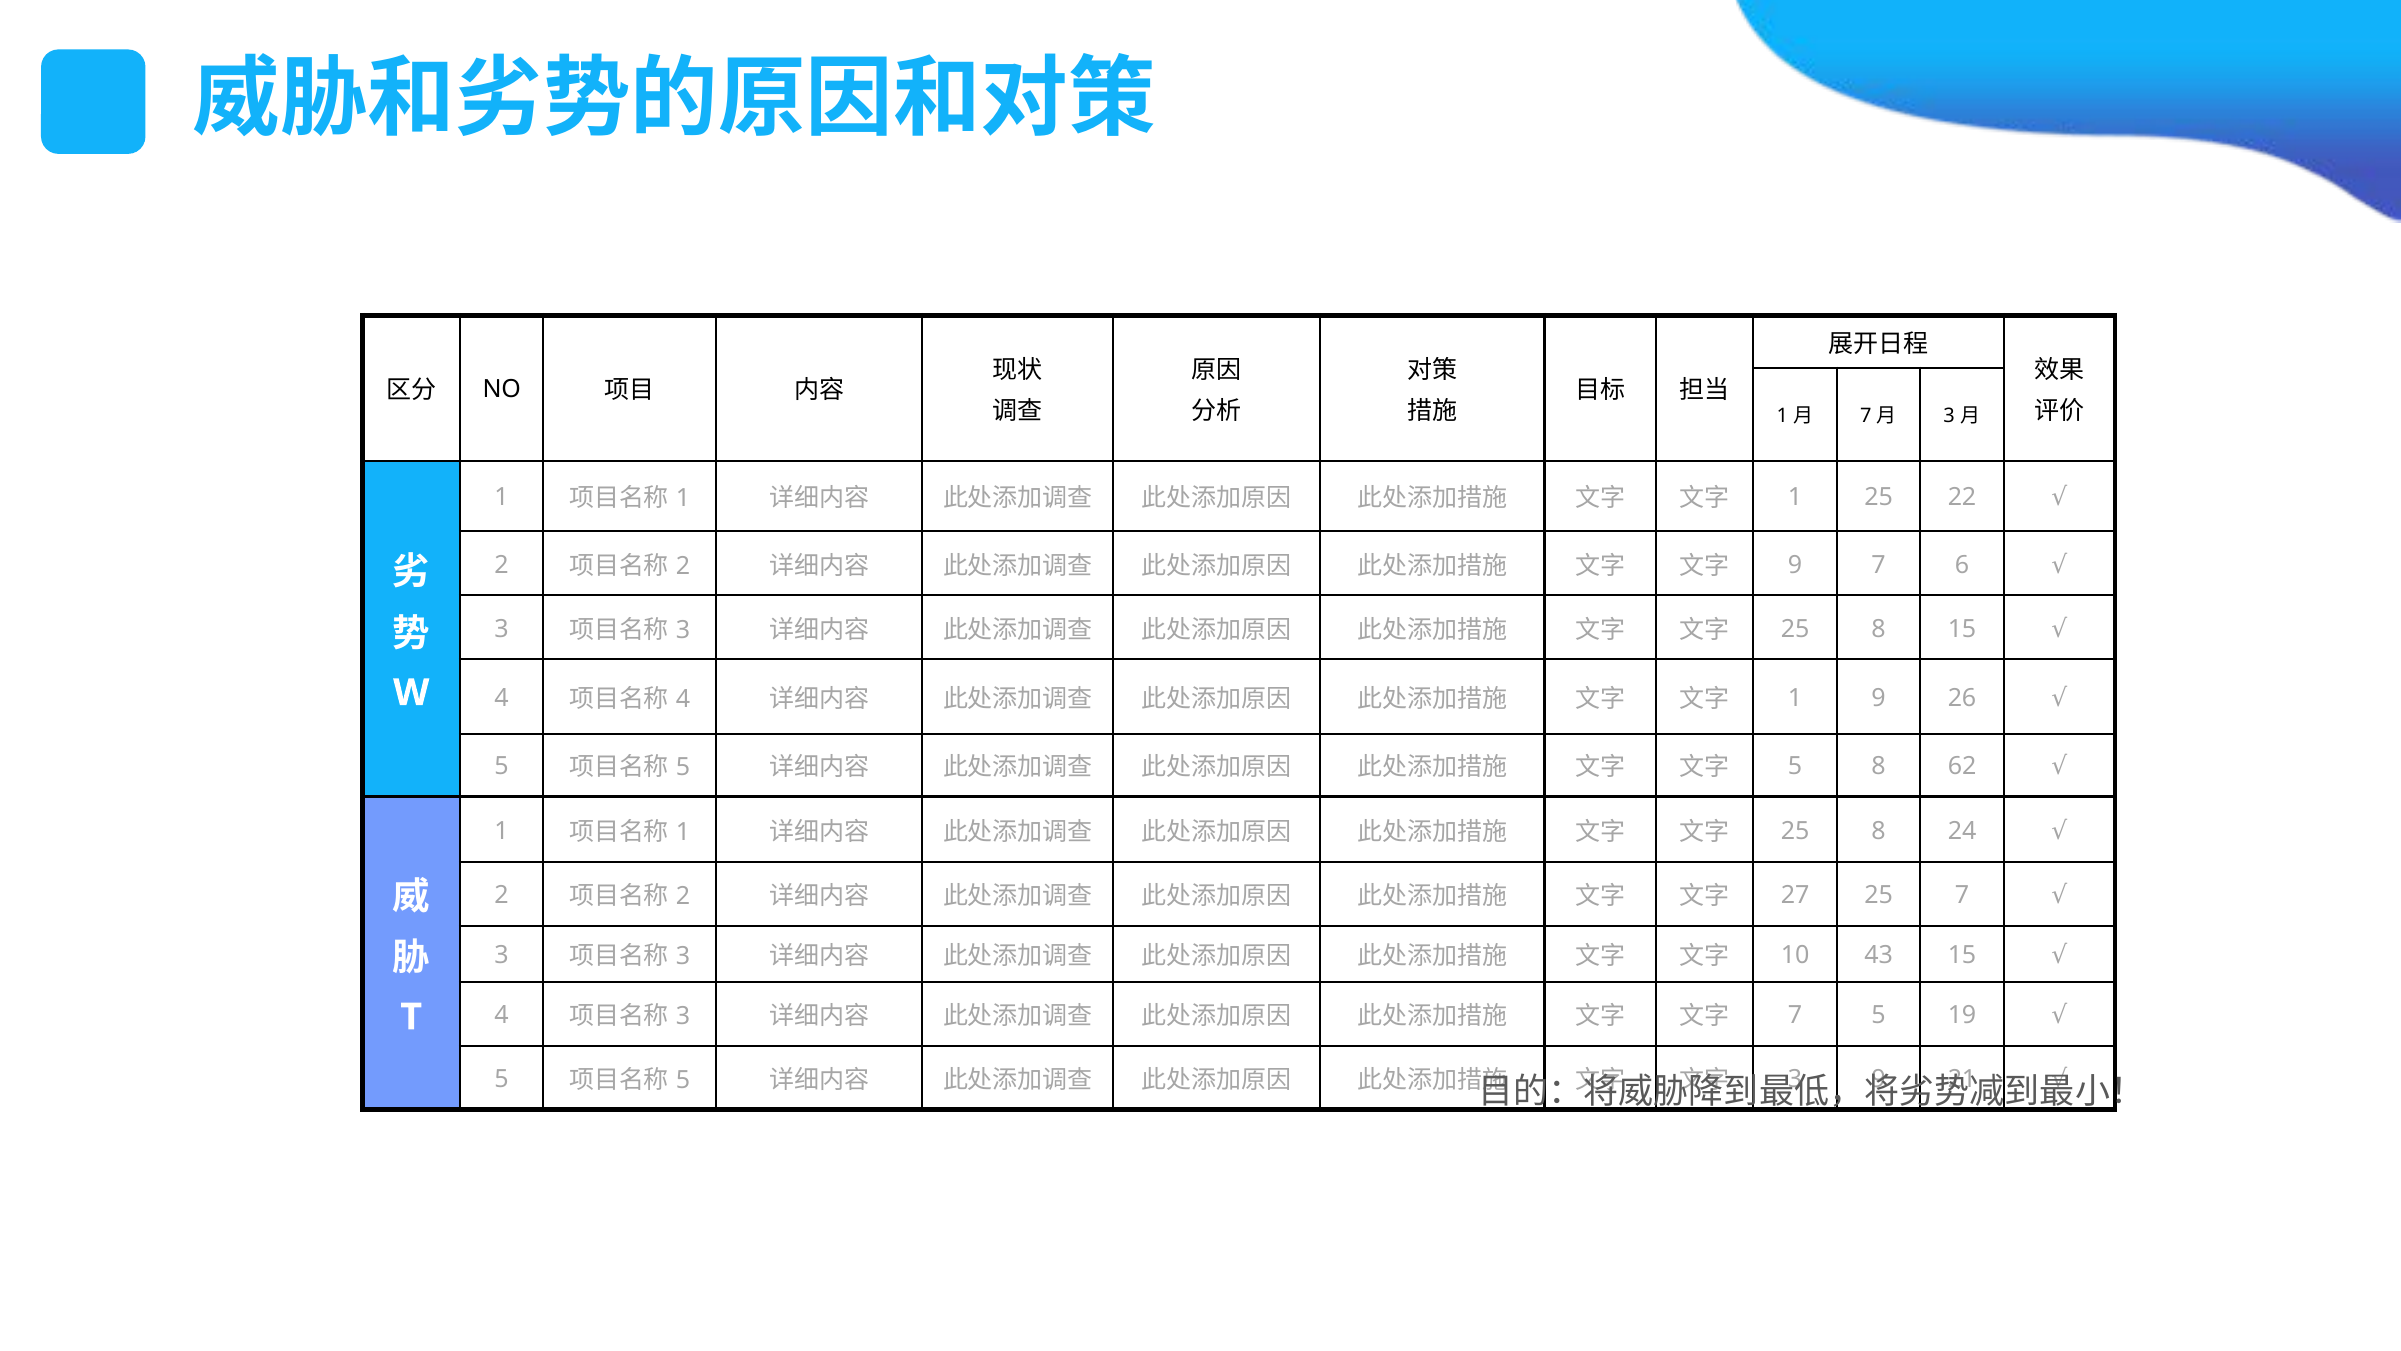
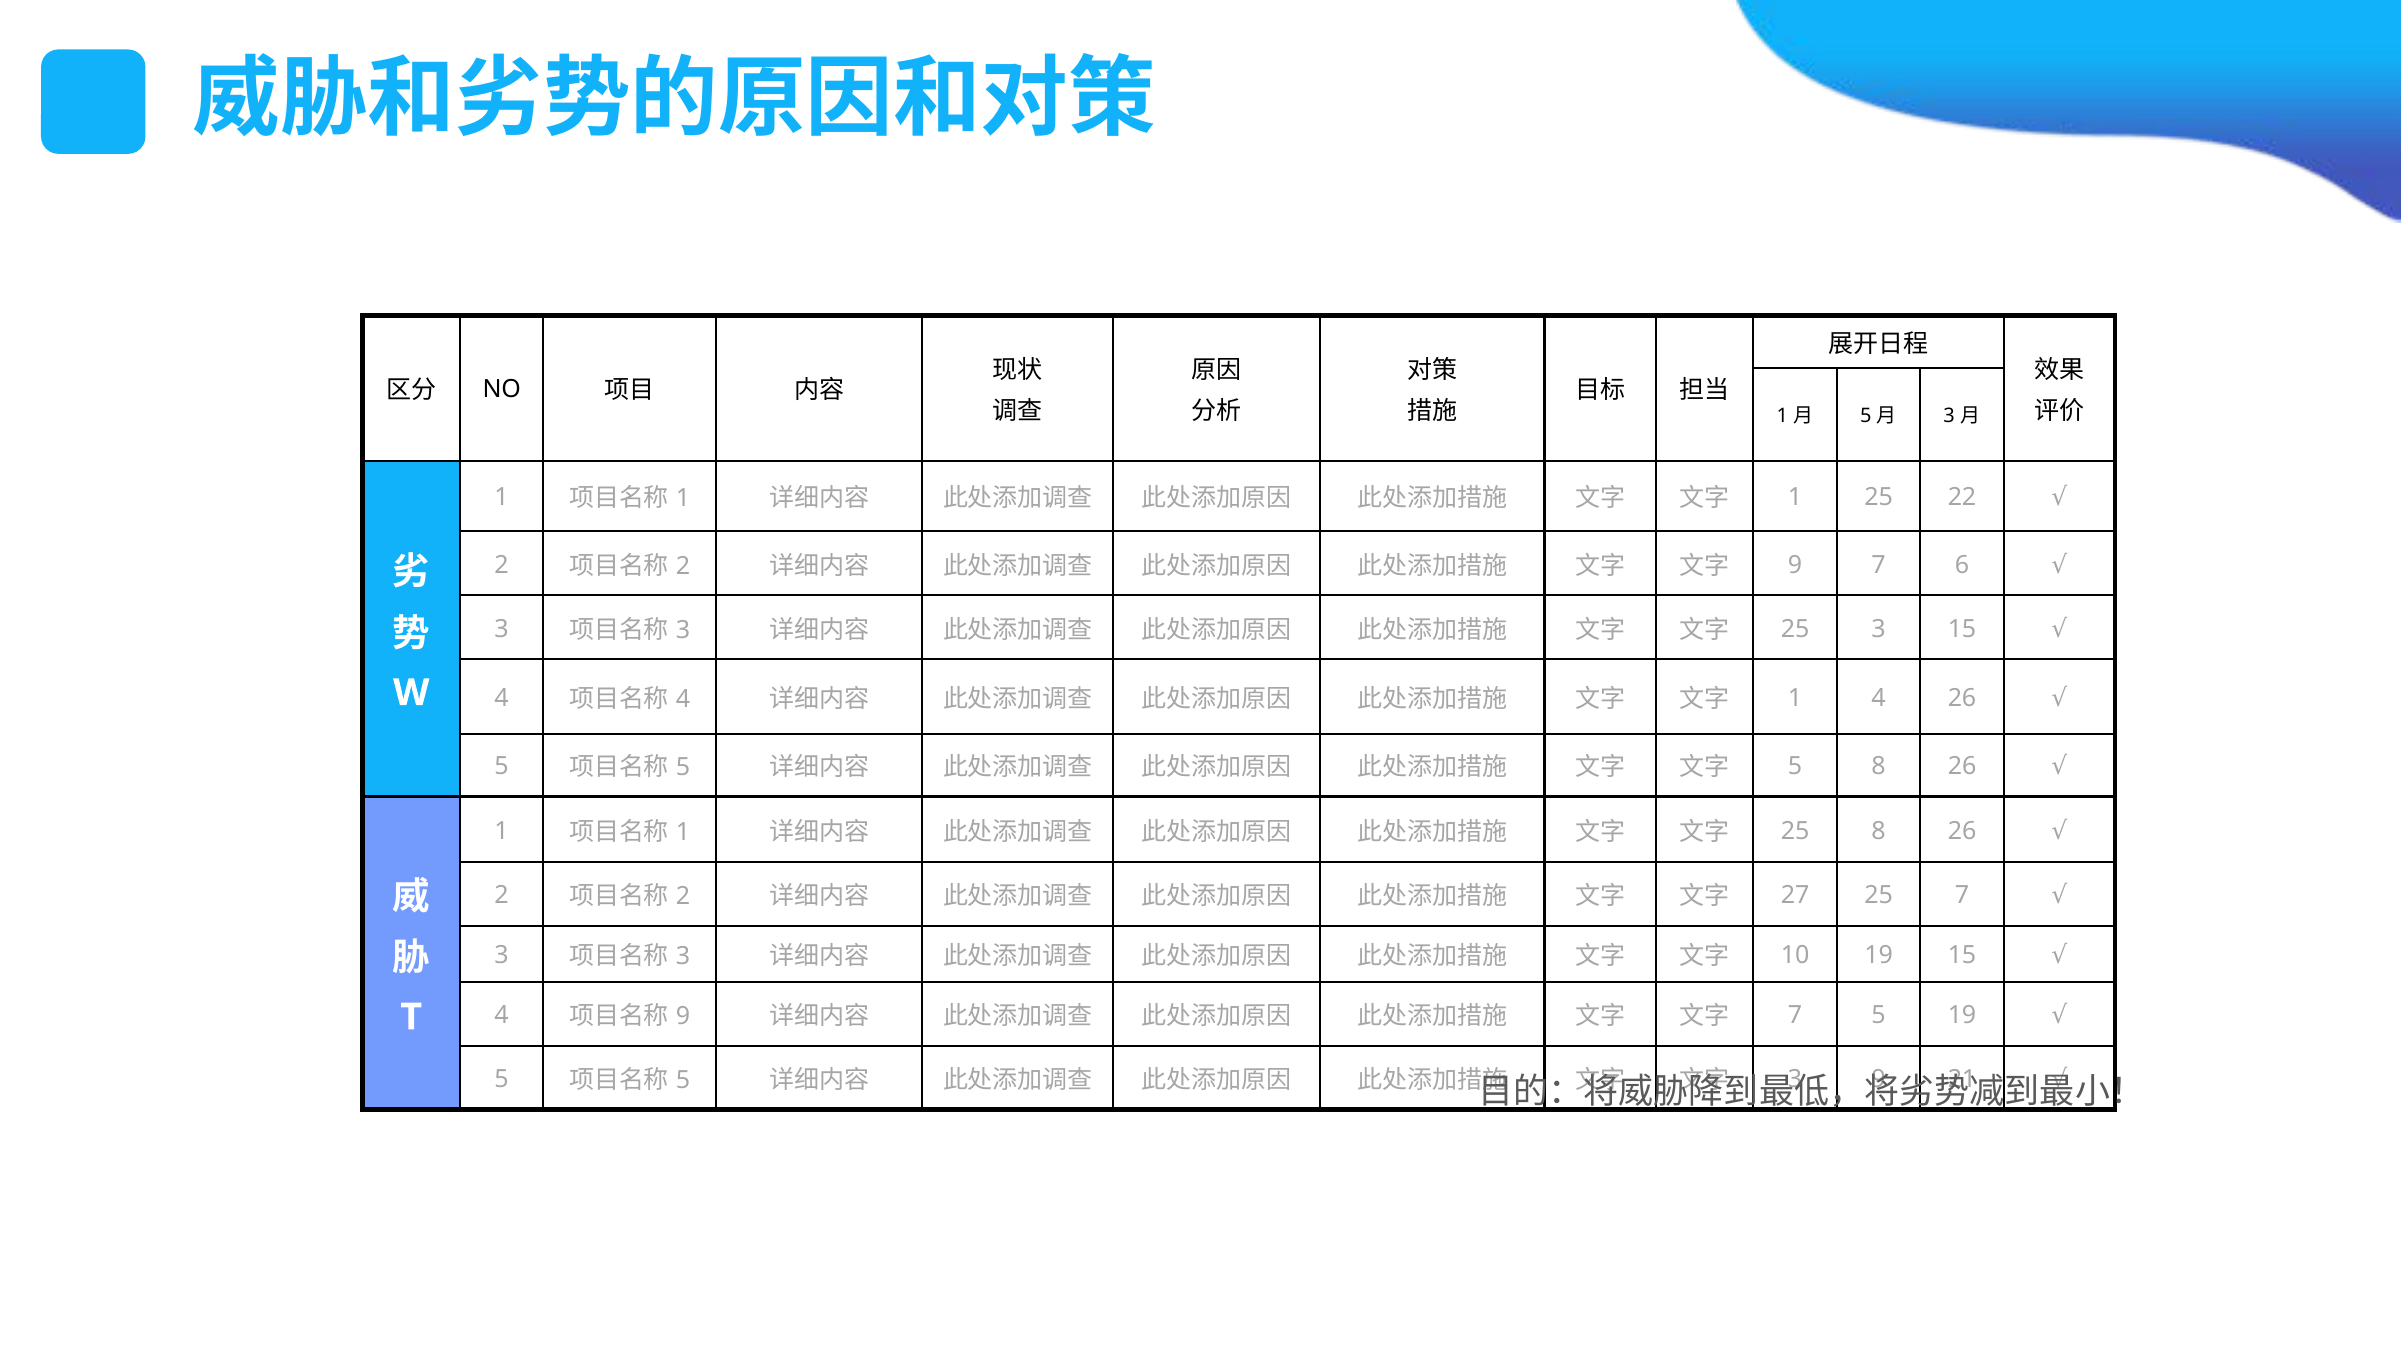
7: 7 -> 5 (1866, 416)
8: 8 -> 3 (1879, 629)
1 9: 9 -> 4 (1879, 698)
5 8 62: 62 -> 26 (1962, 766)
25 8 24: 24 -> 26 (1962, 831)
10 43: 43 -> 19 (1879, 955)
3: 3 -> 9 (683, 1016)
